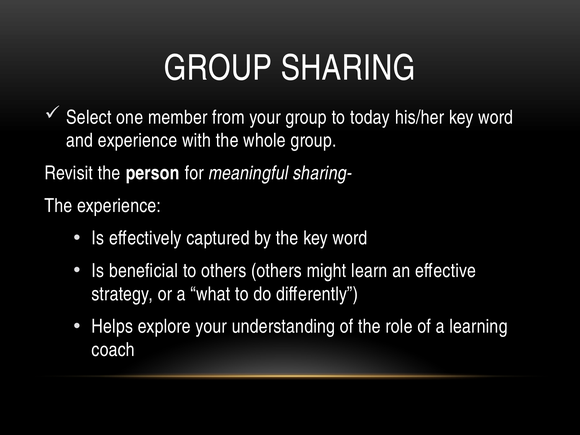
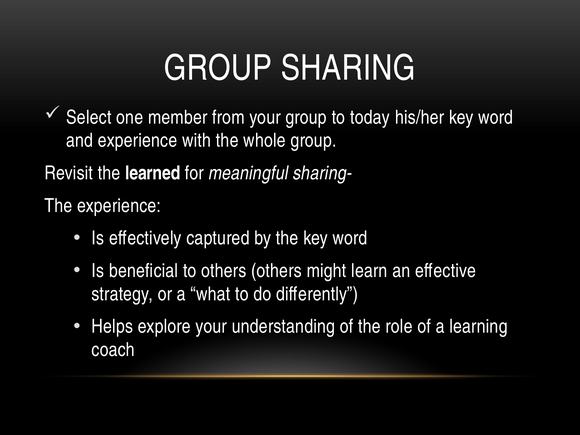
person: person -> learned (153, 173)
